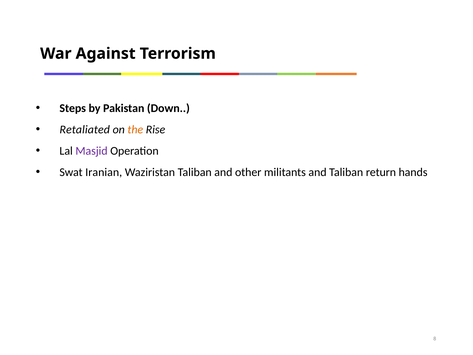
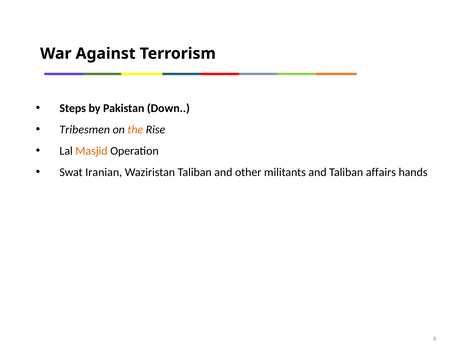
Retaliated: Retaliated -> Tribesmen (85, 130)
Masjid colour: purple -> orange (92, 151)
return: return -> affairs (381, 172)
